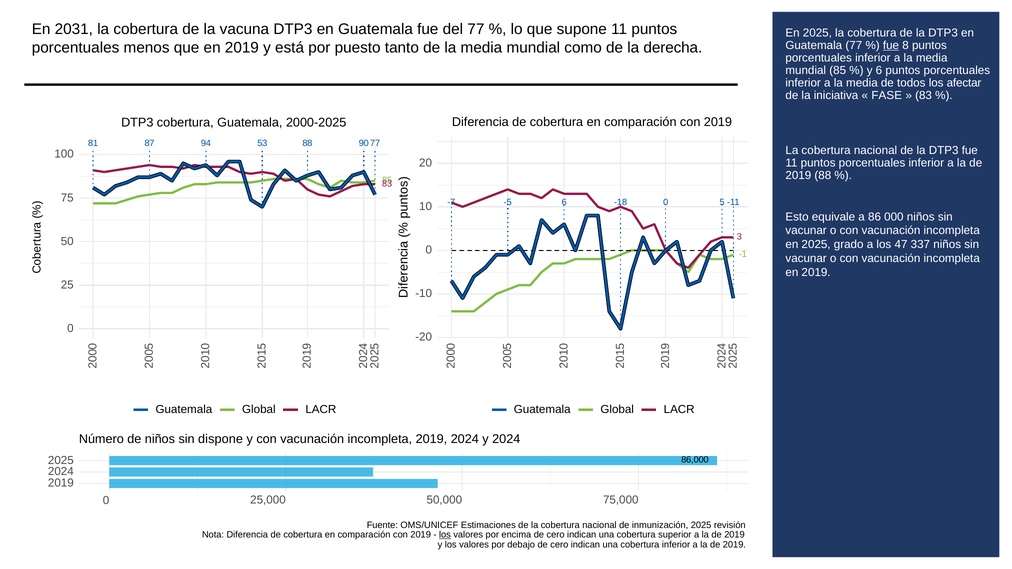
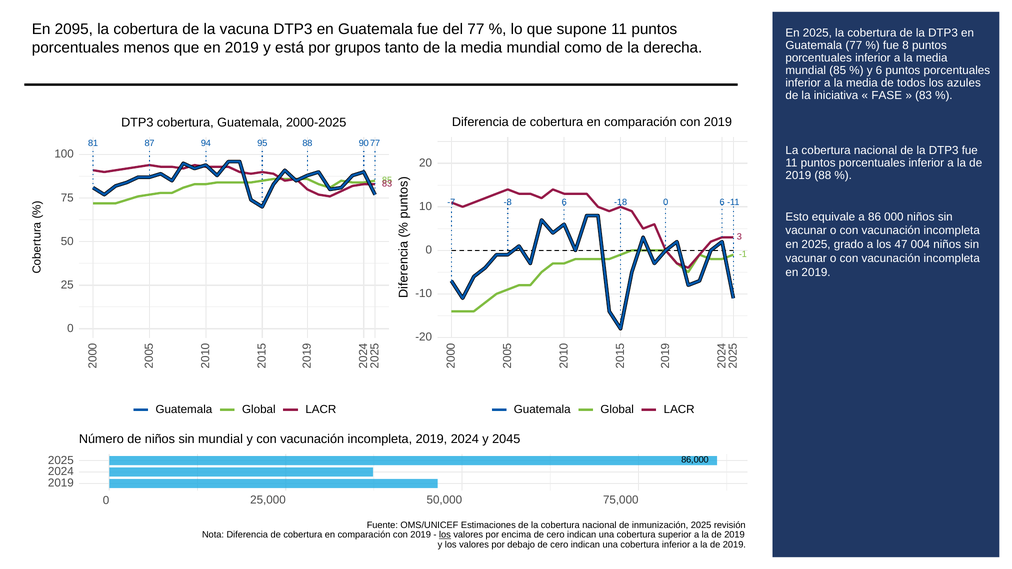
2031: 2031 -> 2095 (74, 29)
fue underline: present -> none (891, 45)
puesto: puesto -> grupos (358, 48)
afectar: afectar -> azules (964, 83)
53: 53 -> 95 (262, 143)
-5: -5 -> -8 (508, 202)
-18 0 5: 5 -> 6 (722, 202)
337: 337 -> 004 (920, 245)
sin dispone: dispone -> mundial (221, 439)
y 2024: 2024 -> 2045 (506, 439)
